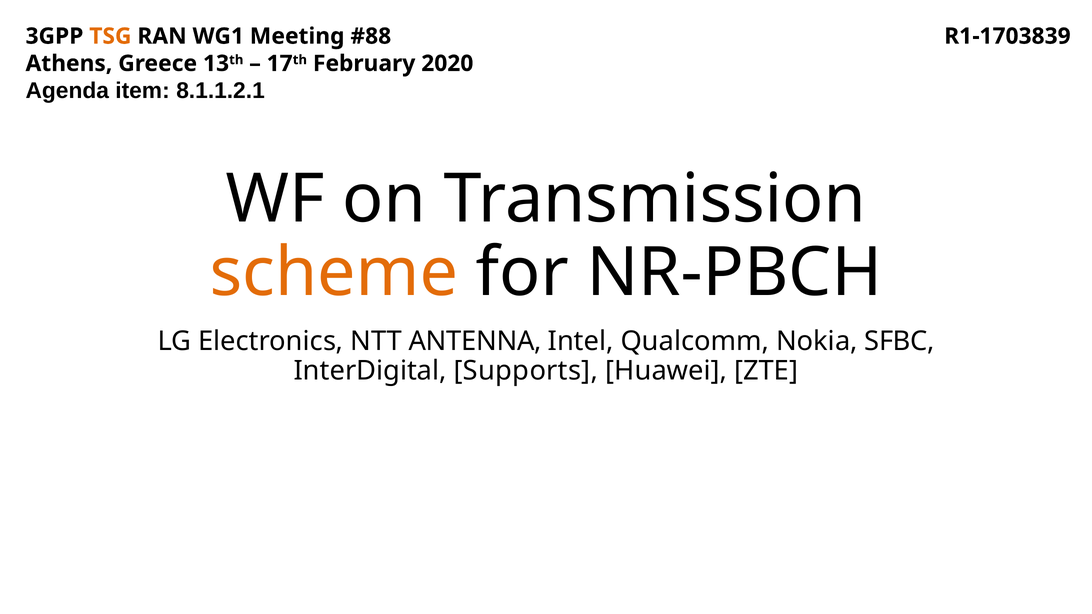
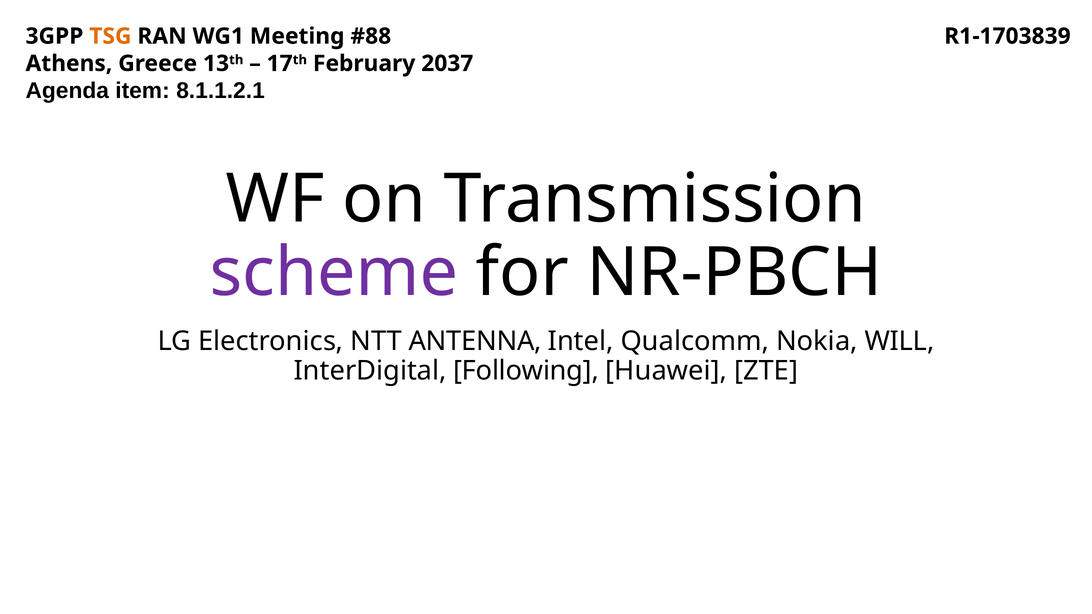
2020: 2020 -> 2037 (447, 64)
scheme colour: orange -> purple (334, 273)
SFBC: SFBC -> WILL (900, 341)
Supports: Supports -> Following (526, 371)
